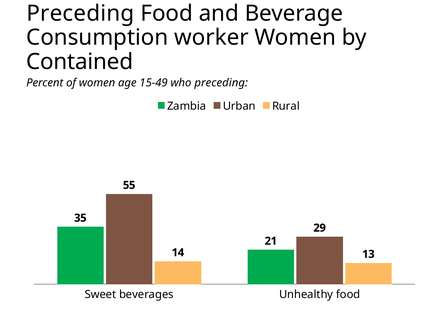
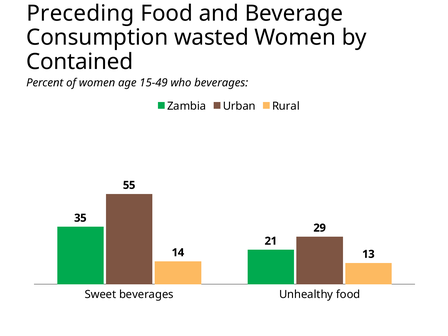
worker: worker -> wasted (211, 38)
who preceding: preceding -> beverages (221, 83)
